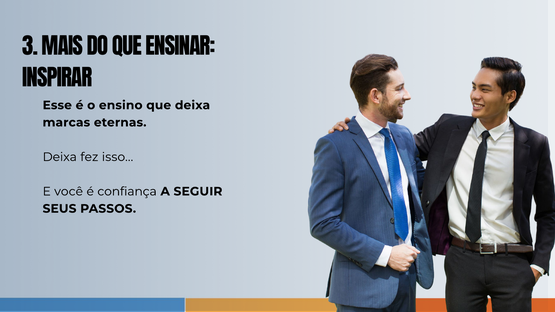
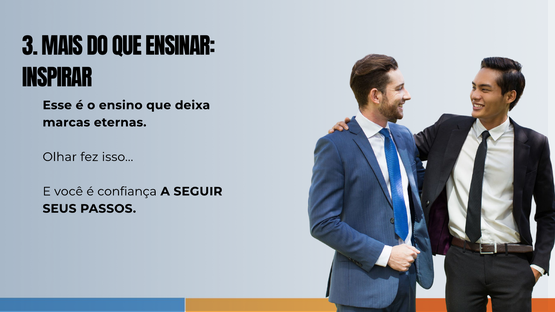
Deixa: Deixa -> Olhar (60, 157)
